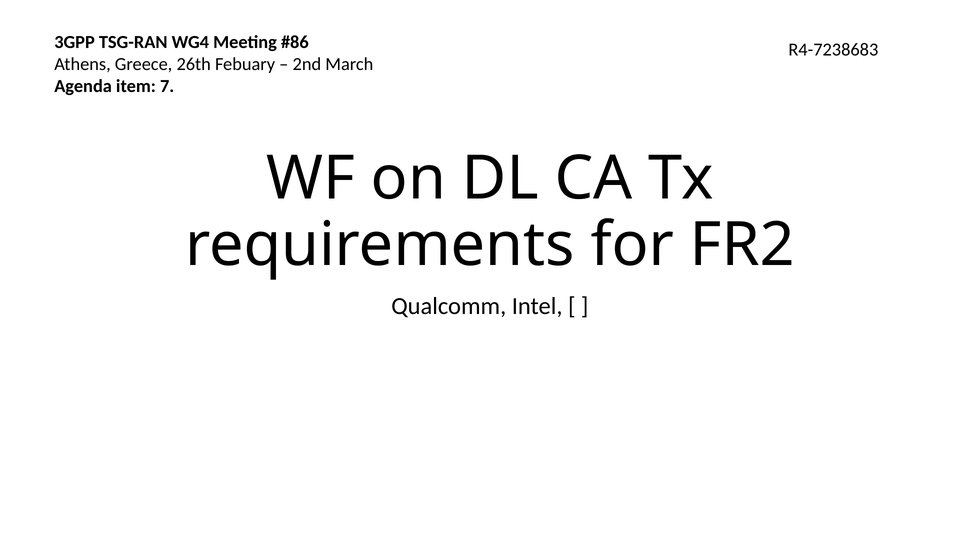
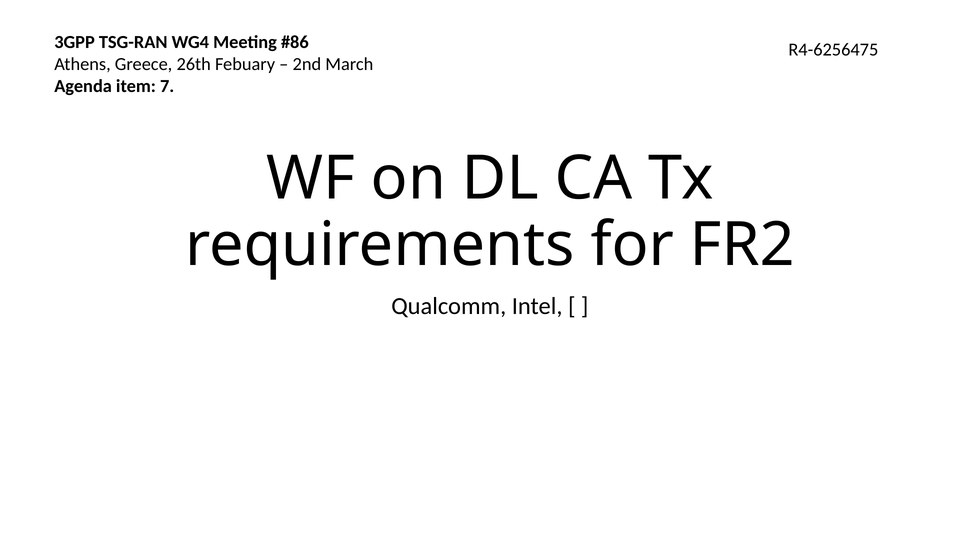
R4-7238683: R4-7238683 -> R4-6256475 (833, 49)
